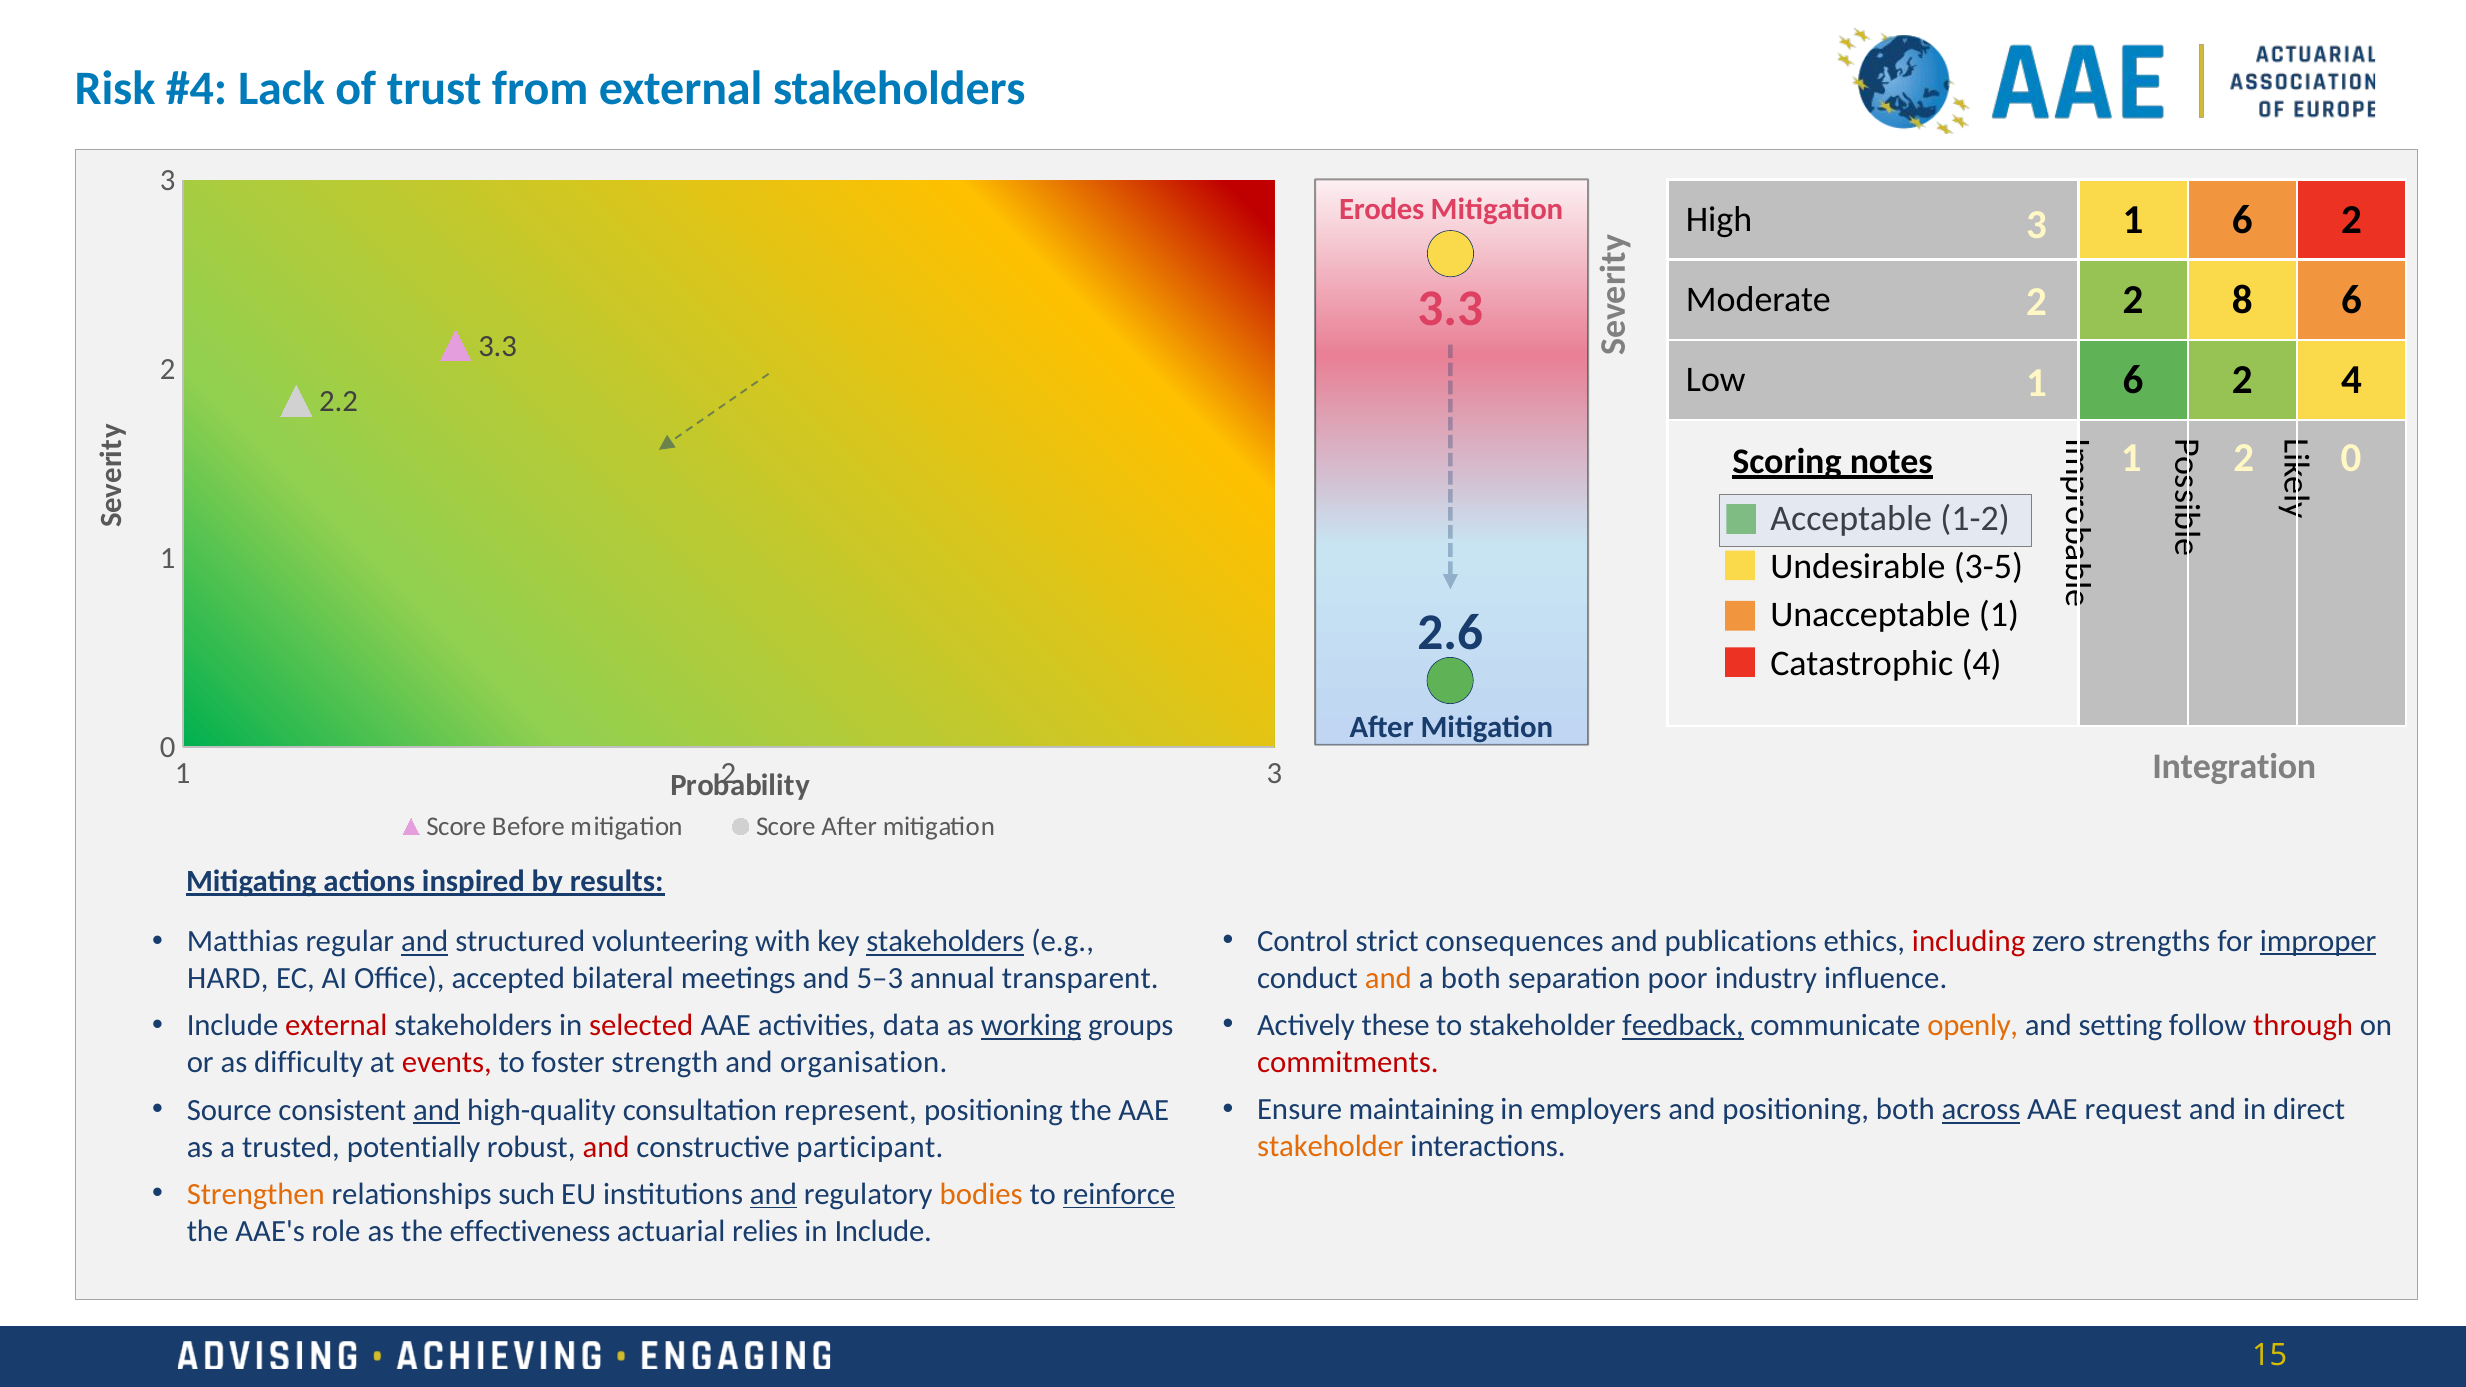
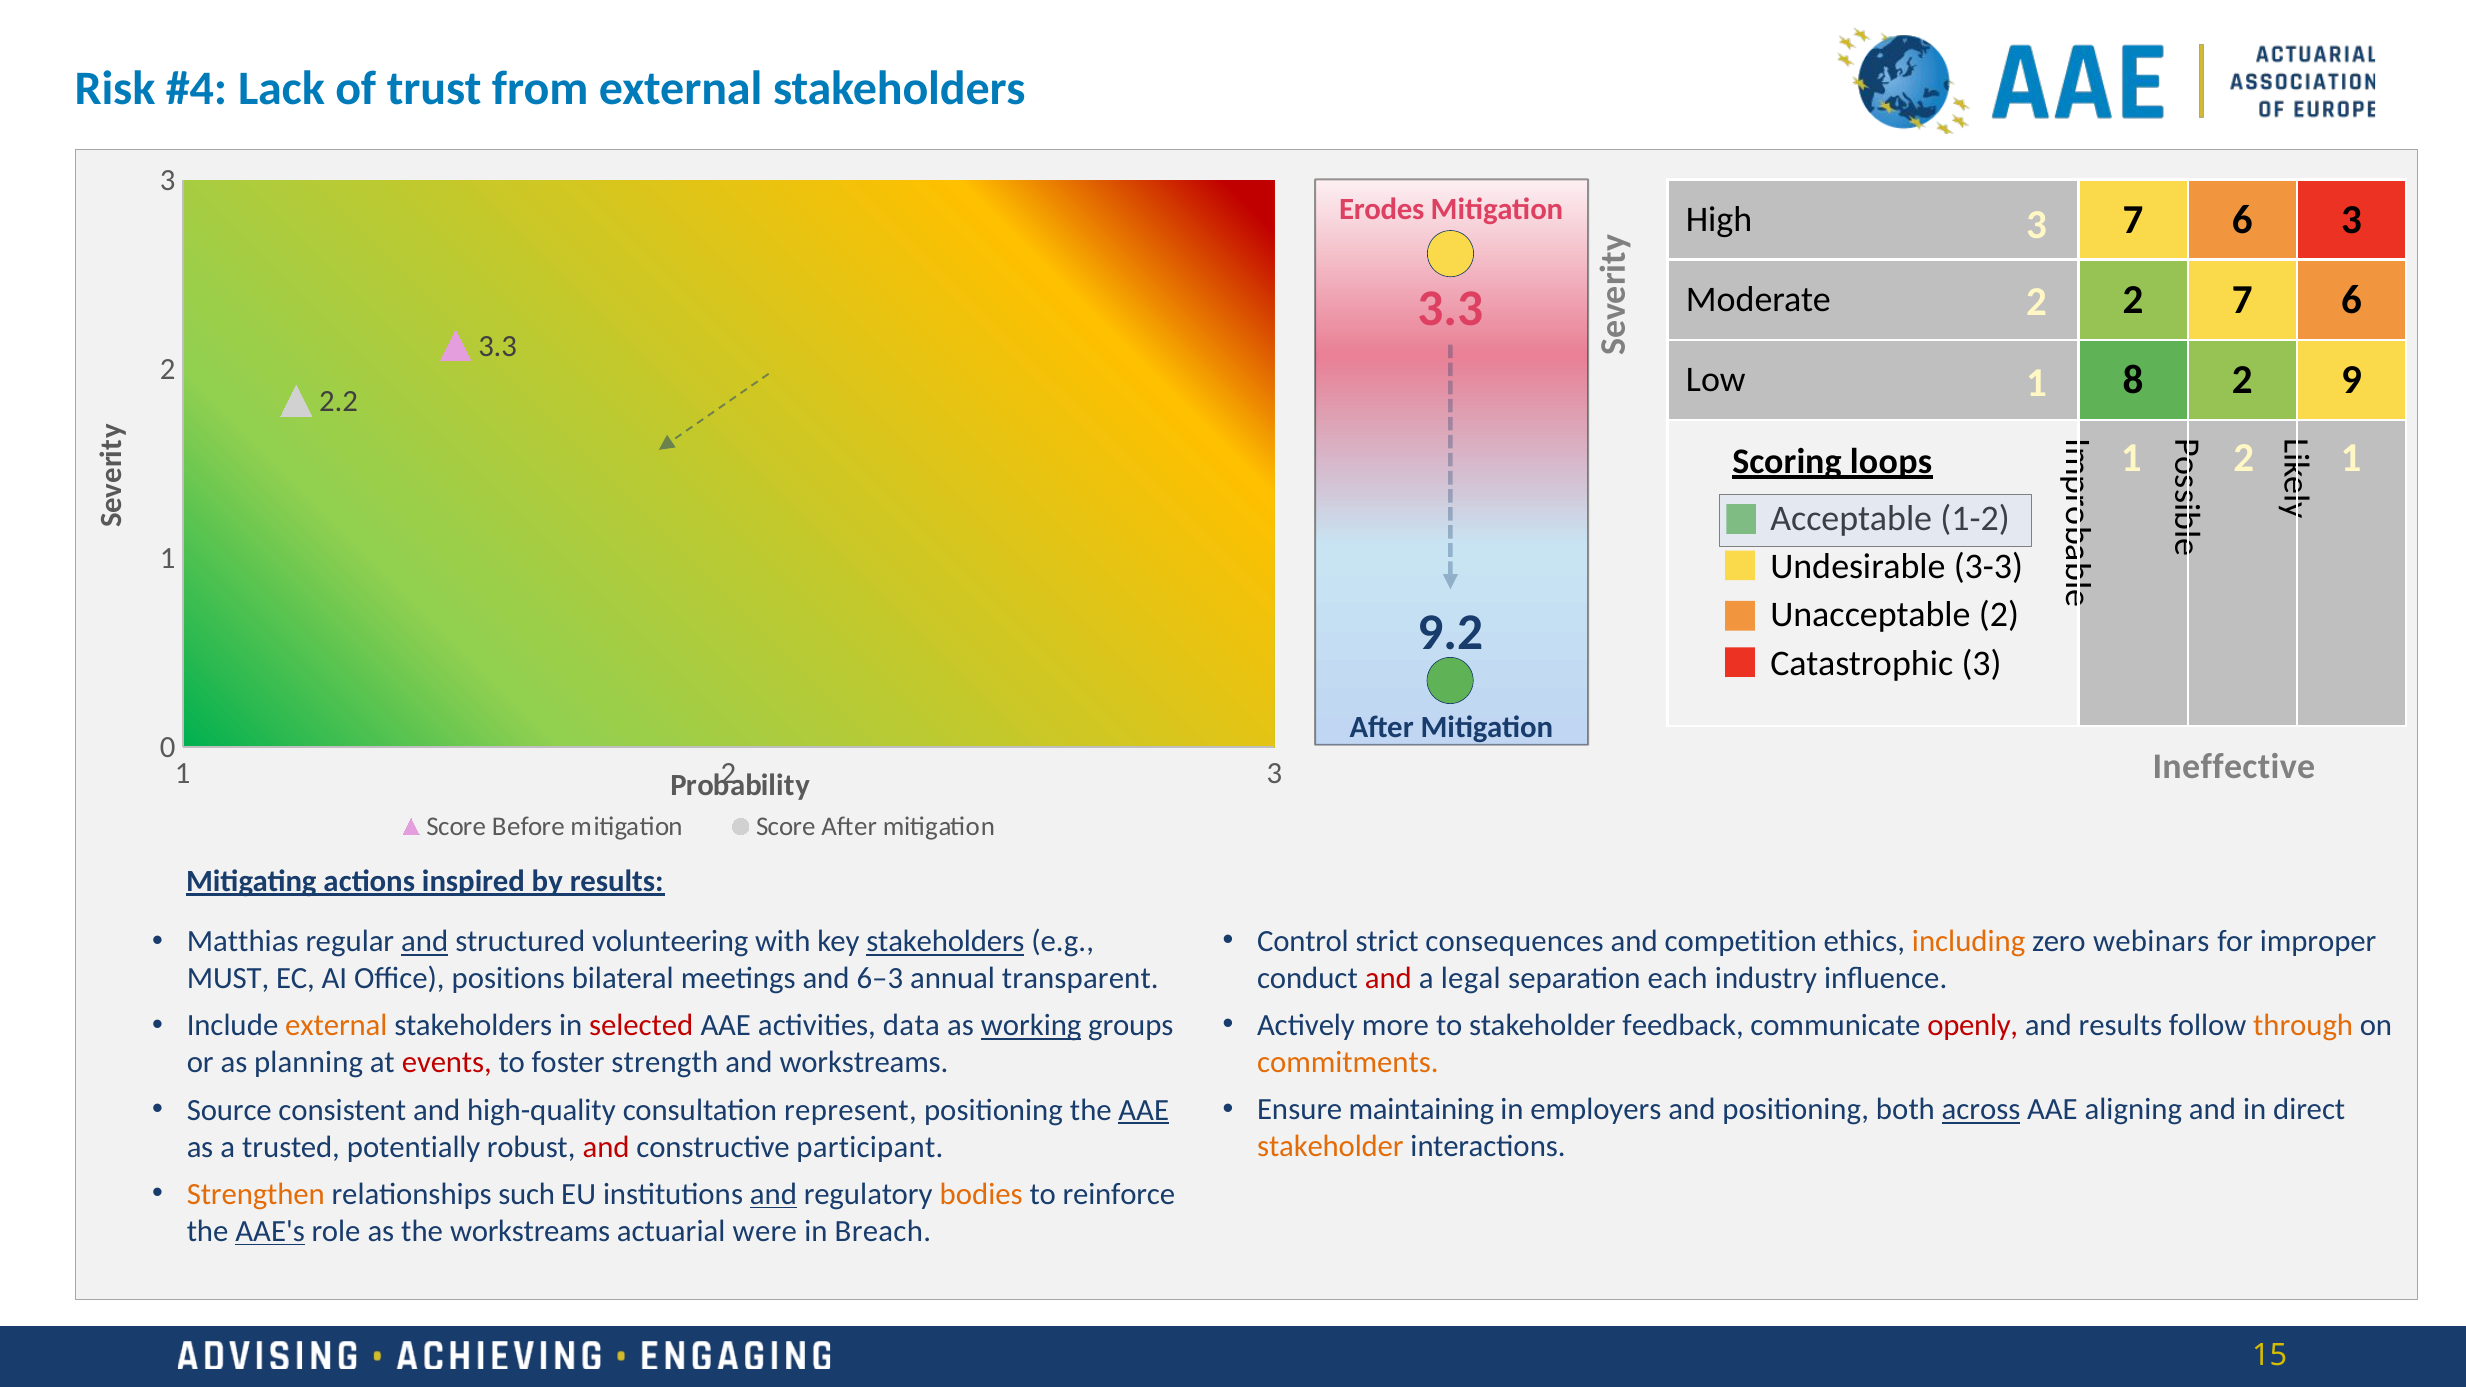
High 1: 1 -> 7 (2133, 220)
2: 2 -> 3 (2352, 220)
2 8: 8 -> 7 (2242, 300)
Low 6: 6 -> 8 (2133, 380)
2 4: 4 -> 9 (2352, 380)
1 2 0: 0 -> 1 (2351, 458)
notes: notes -> loops (1891, 461)
3-5: 3-5 -> 3-3 (1988, 567)
Unacceptable 1: 1 -> 2 (1999, 615)
2.6: 2.6 -> 9.2 (1450, 633)
Catastrophic 4: 4 -> 3 (1982, 663)
Integration: Integration -> Ineffective (2234, 767)
publications: publications -> competition (1741, 941)
including colour: red -> orange (1969, 941)
strengths: strengths -> webinars (2151, 941)
improper underline: present -> none (2318, 941)
and colour: orange -> red (1388, 978)
a both: both -> legal (1471, 978)
poor: poor -> each (1678, 978)
HARD: HARD -> MUST (228, 979)
accepted: accepted -> positions (508, 979)
5–3: 5–3 -> 6–3 (880, 979)
these: these -> more (1395, 1025)
feedback underline: present -> none (1683, 1025)
openly colour: orange -> red (1973, 1025)
and setting: setting -> results (2120, 1025)
through colour: red -> orange (2303, 1025)
external colour: red -> orange (336, 1026)
commitments colour: red -> orange (1348, 1062)
difficulty: difficulty -> planning (309, 1063)
and organisation: organisation -> workstreams (864, 1063)
request: request -> aligning (2133, 1110)
and underline: present -> none (437, 1110)
AAE underline: none -> present (1144, 1110)
reinforce underline: present -> none (1119, 1194)
AAE's underline: none -> present (270, 1231)
the effectiveness: effectiveness -> workstreams (530, 1231)
relies: relies -> were (765, 1231)
in Include: Include -> Breach (883, 1231)
